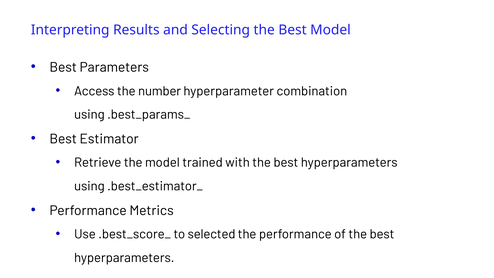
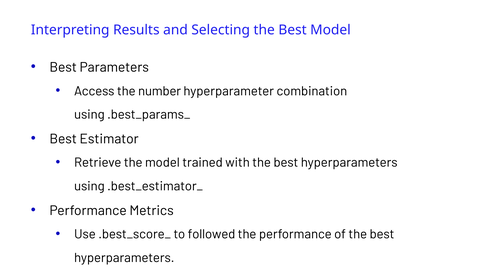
selected: selected -> followed (212, 234)
